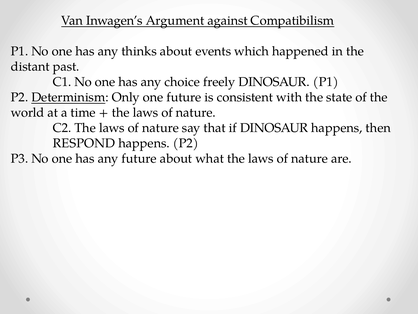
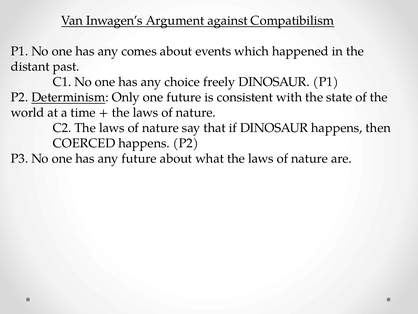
thinks: thinks -> comes (139, 51)
RESPOND: RESPOND -> COERCED (84, 143)
